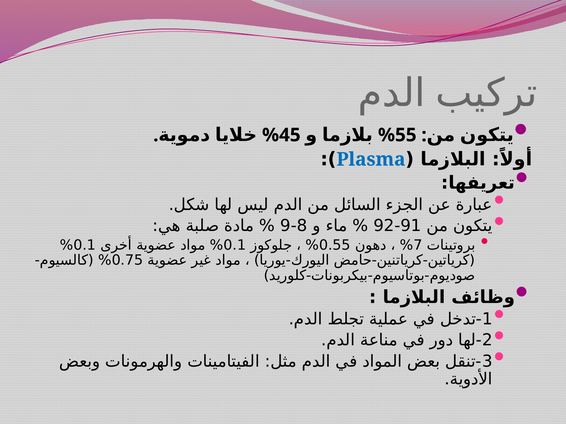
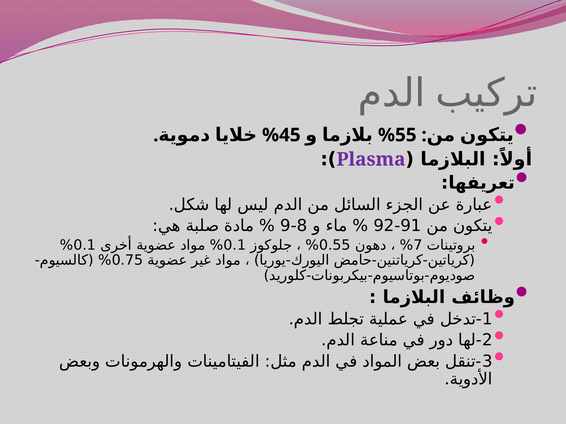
Plasma colour: blue -> purple (371, 160)
